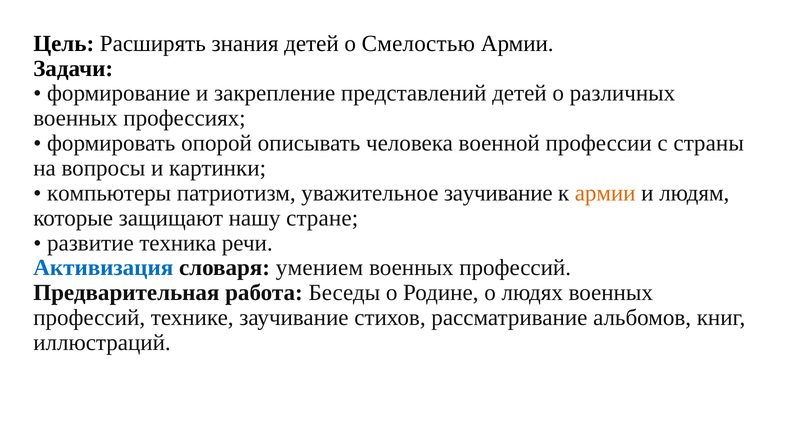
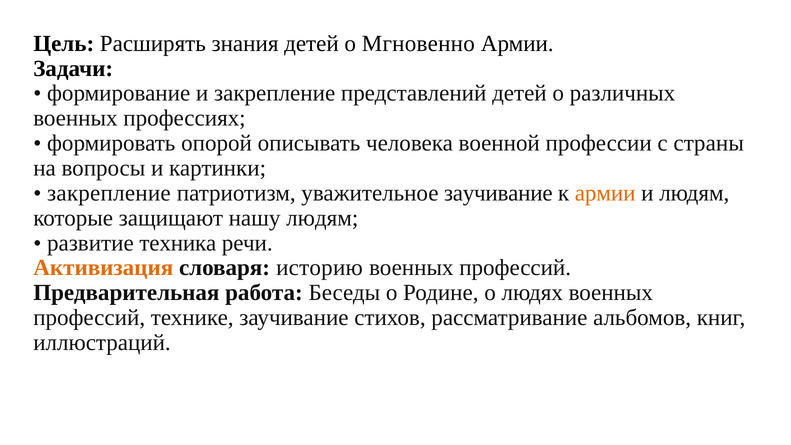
Смелостью: Смелостью -> Мгновенно (418, 43)
компьютеры: компьютеры -> закрепление (109, 193)
нашу стране: стране -> людям (322, 218)
Активизация colour: blue -> orange (103, 268)
умением: умением -> историю (319, 268)
